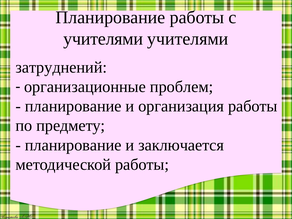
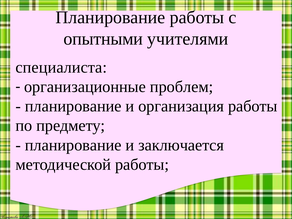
учителями: учителями -> опытными (103, 39)
затруднений: затруднений -> специалиста (61, 67)
